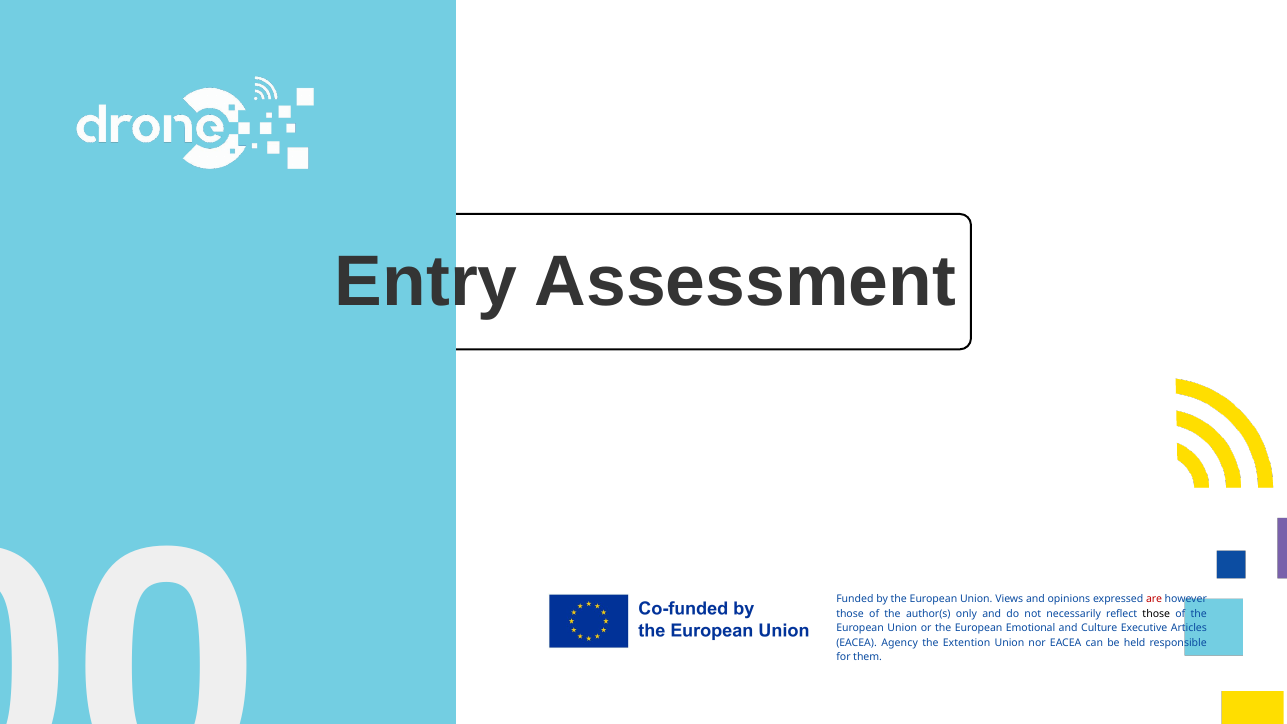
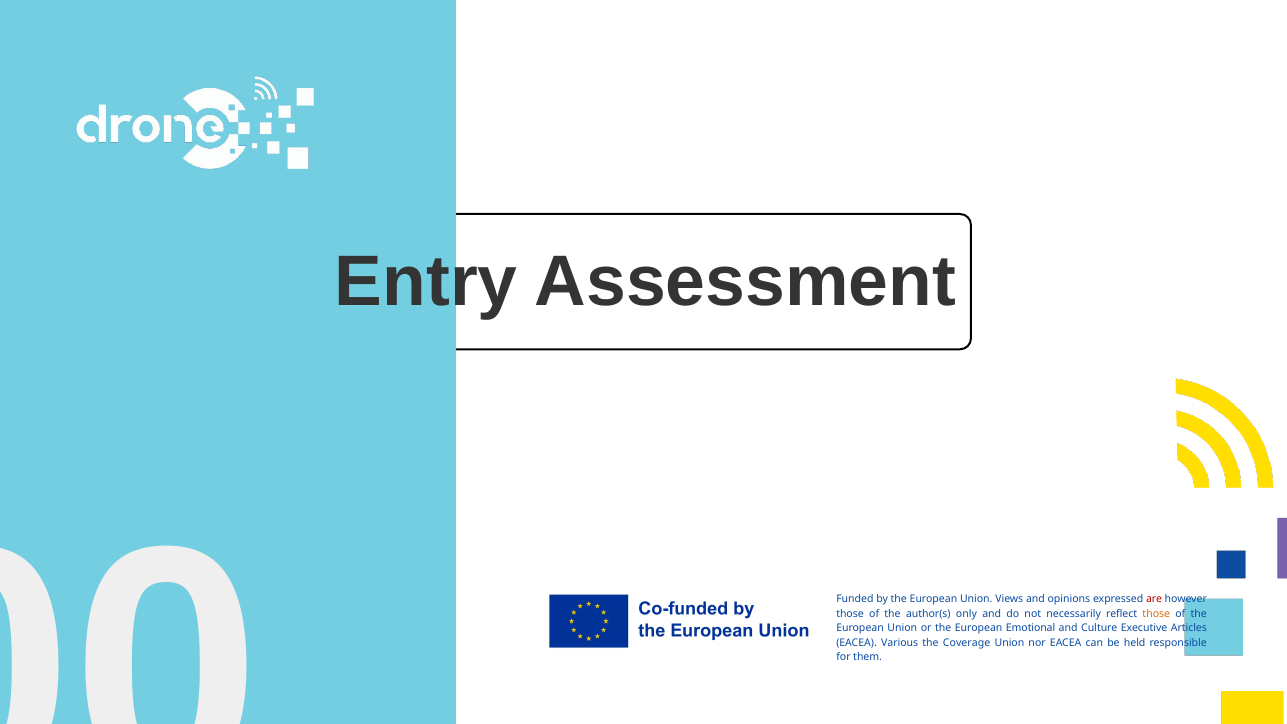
those colour: black -> orange (1156, 614)
Agency: Agency -> Various (900, 643)
Extention: Extention -> Coverage (967, 643)
